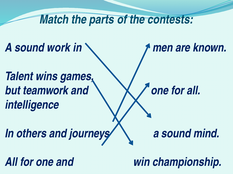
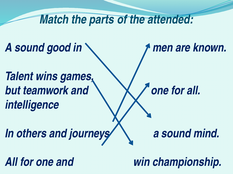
contests: contests -> attended (170, 20)
work: work -> good (59, 48)
